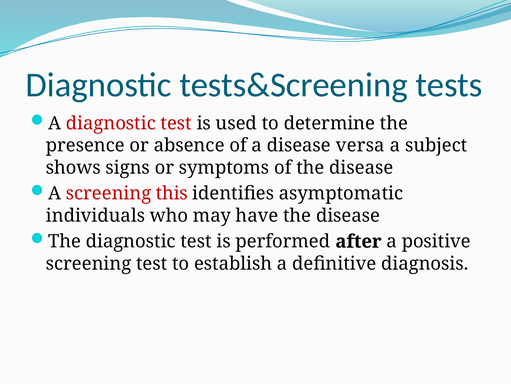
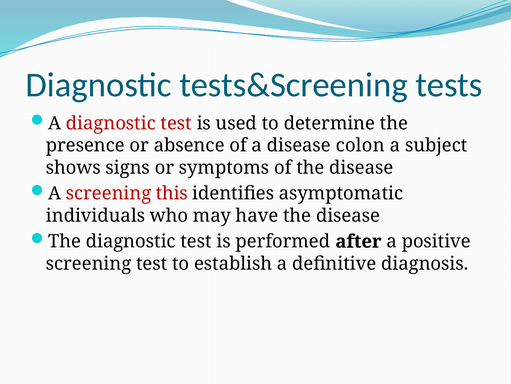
versa: versa -> colon (360, 145)
